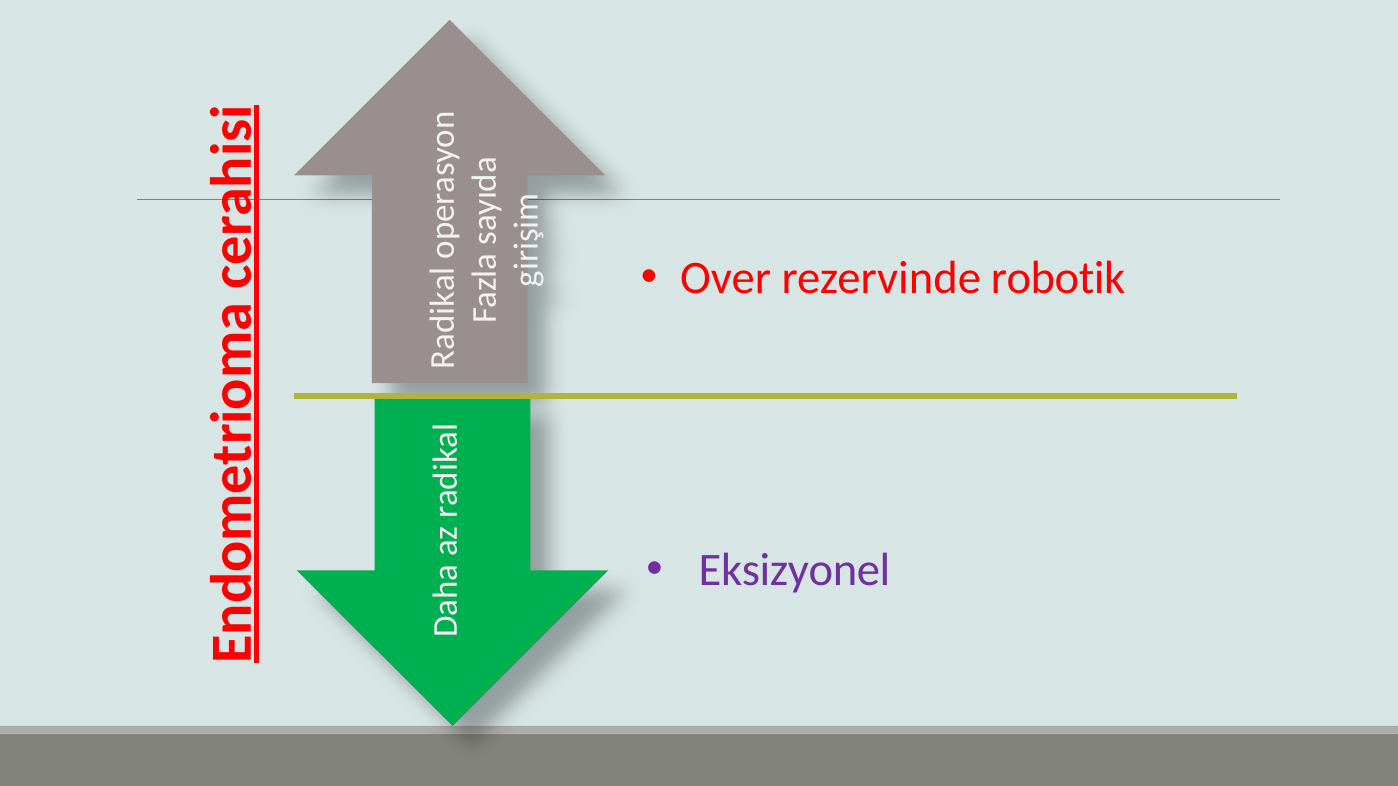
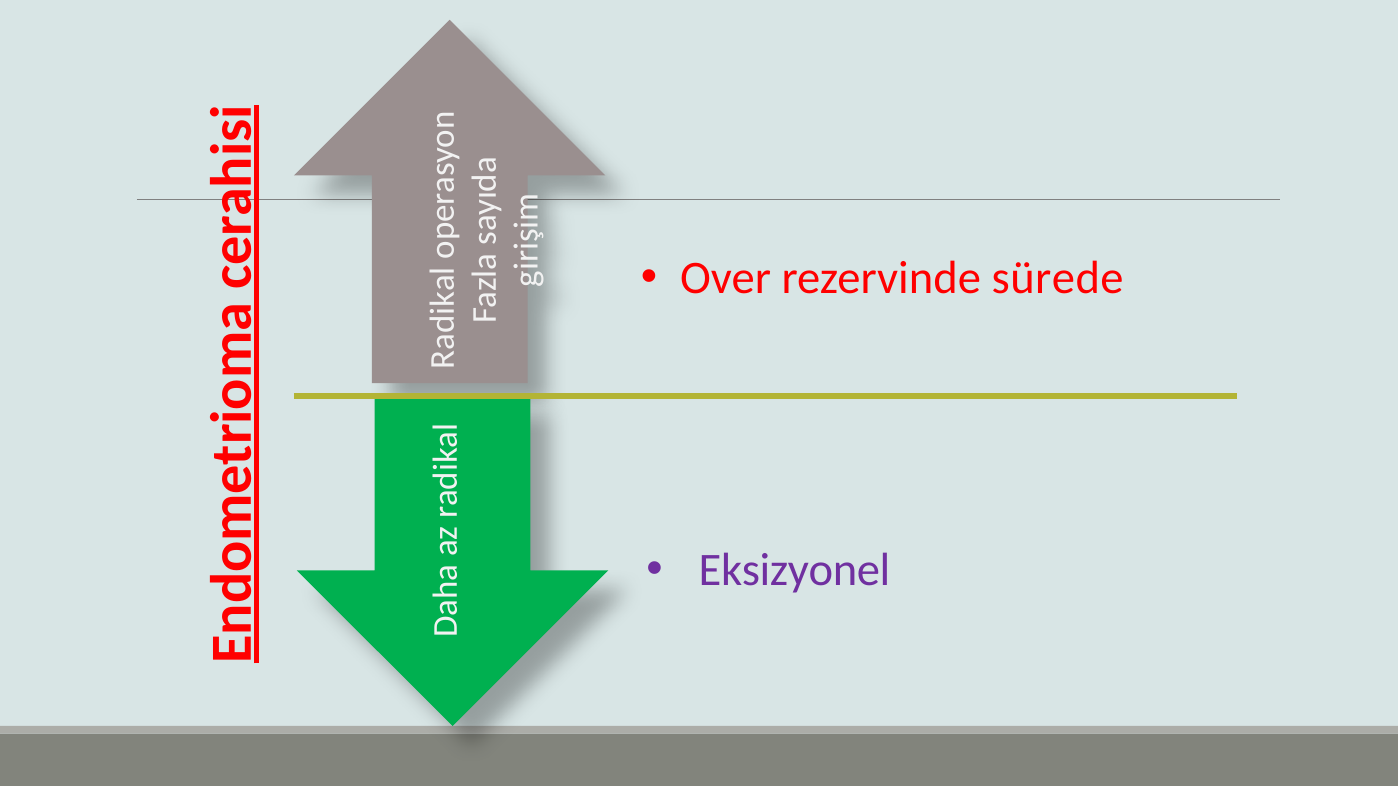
robotik: robotik -> sürede (1058, 278)
